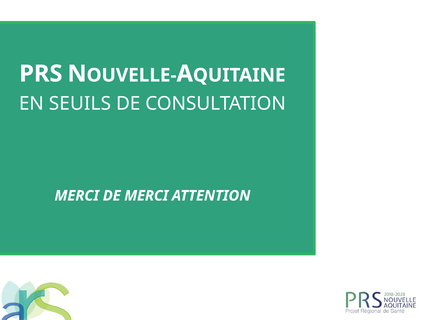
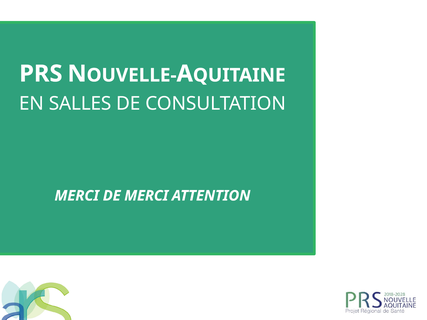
SEUILS: SEUILS -> SALLES (80, 104)
